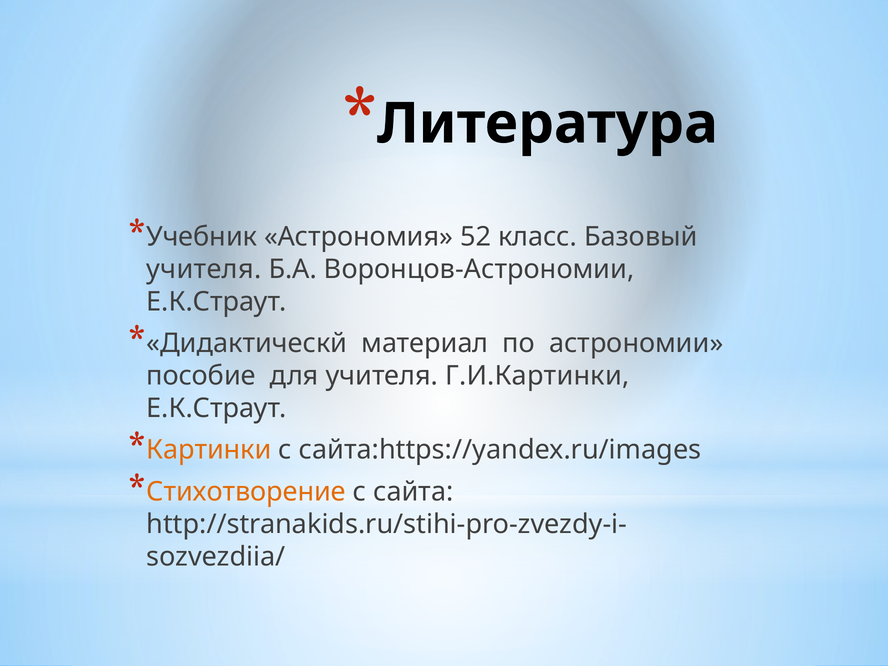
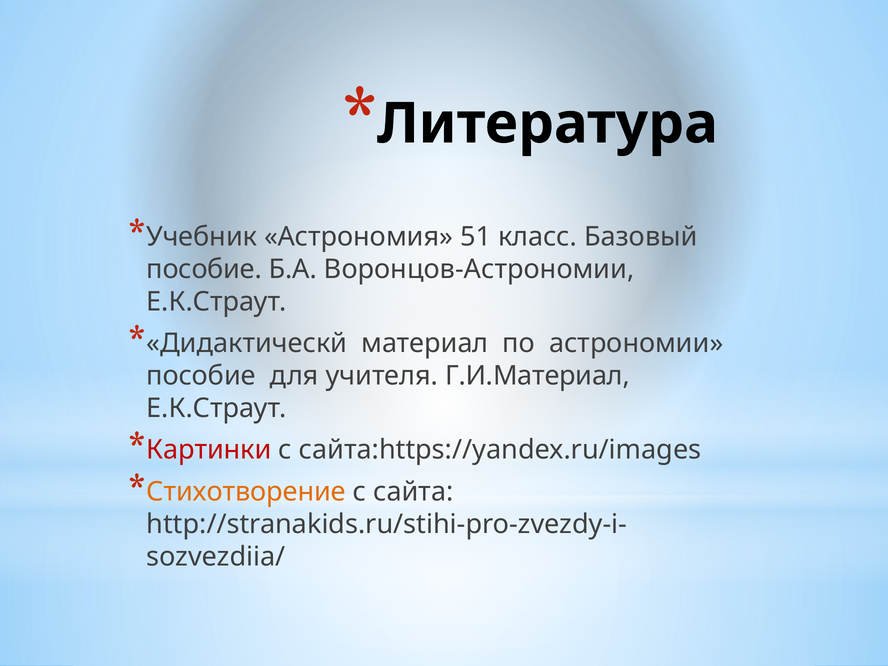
52: 52 -> 51 (476, 237)
учителя: учителя -> пособие (204, 269)
Г.И.Картинки: Г.И.Картинки -> Г.И.Материал (537, 376)
Картинки colour: orange -> red (209, 450)
